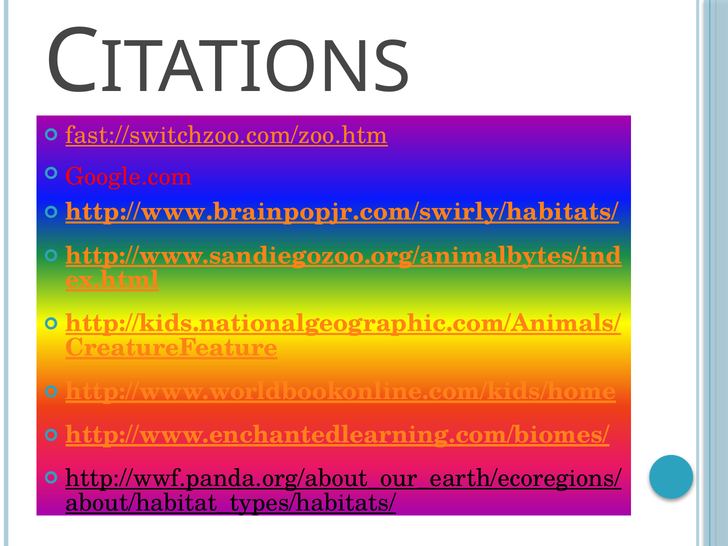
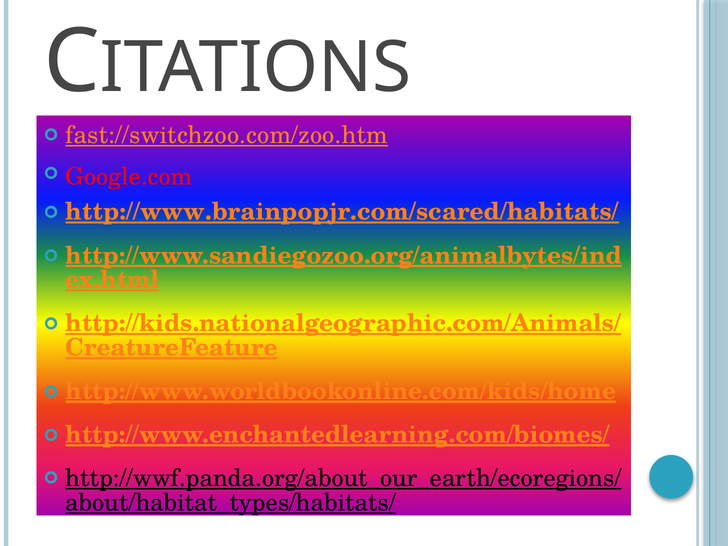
http://www.brainpopjr.com/swirly/habitats/: http://www.brainpopjr.com/swirly/habitats/ -> http://www.brainpopjr.com/scared/habitats/ (342, 212)
